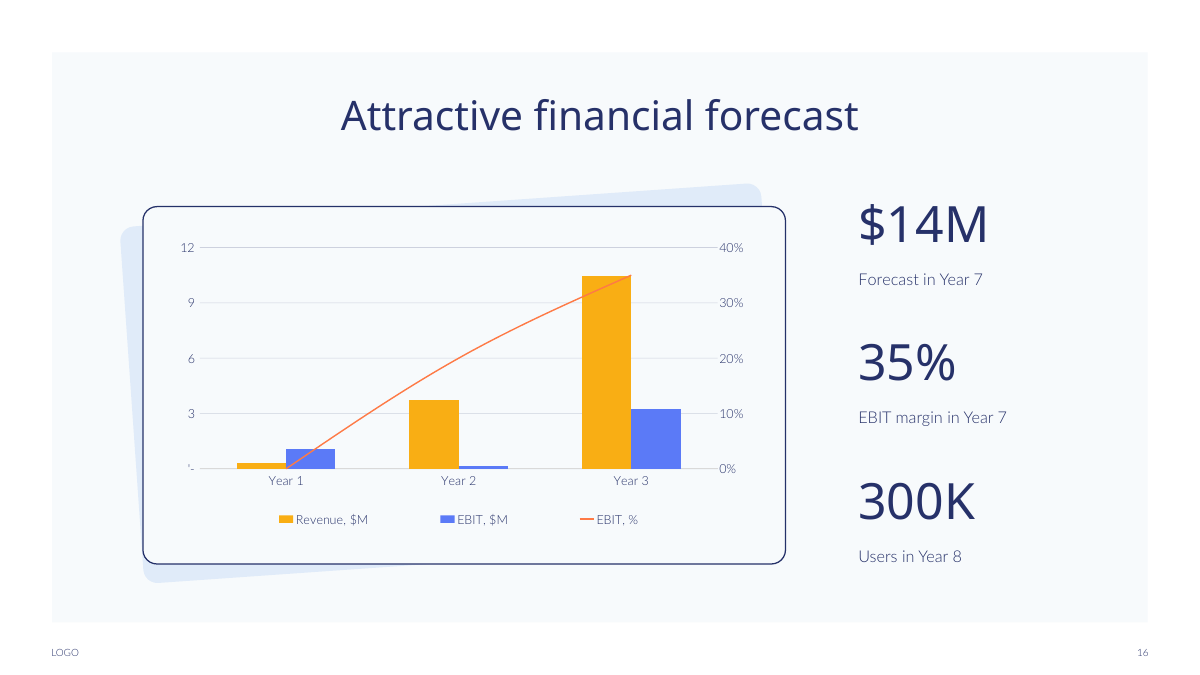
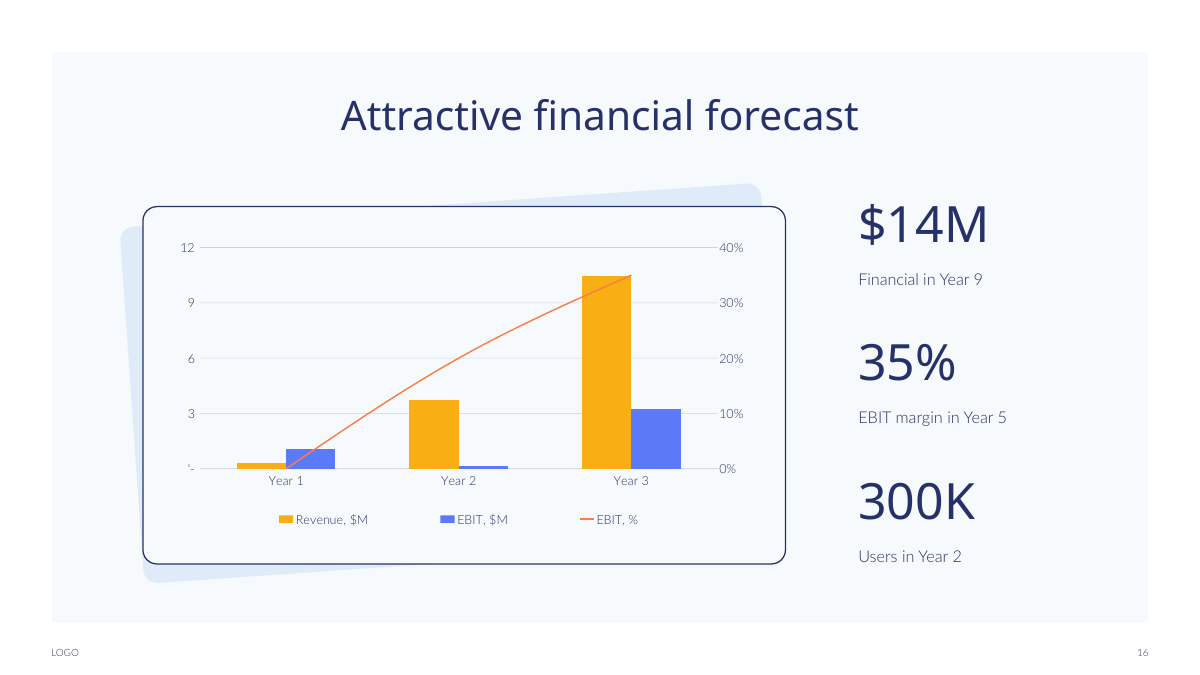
Forecast: Forecast -> Financial (889, 280)
7: 7 -> 9 (978, 280)
margin in Year 7: 7 -> 5 (1002, 419)
in Year 8: 8 -> 2 (957, 557)
